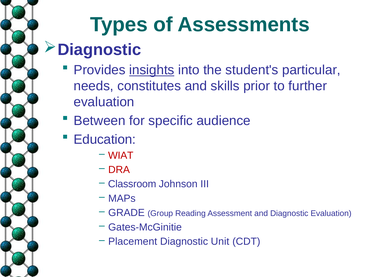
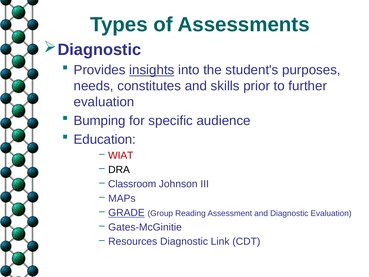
particular: particular -> purposes (311, 70)
Between: Between -> Bumping (100, 121)
DRA colour: red -> black (119, 170)
GRADE underline: none -> present (126, 213)
Placement: Placement -> Resources (133, 241)
Unit: Unit -> Link (220, 241)
